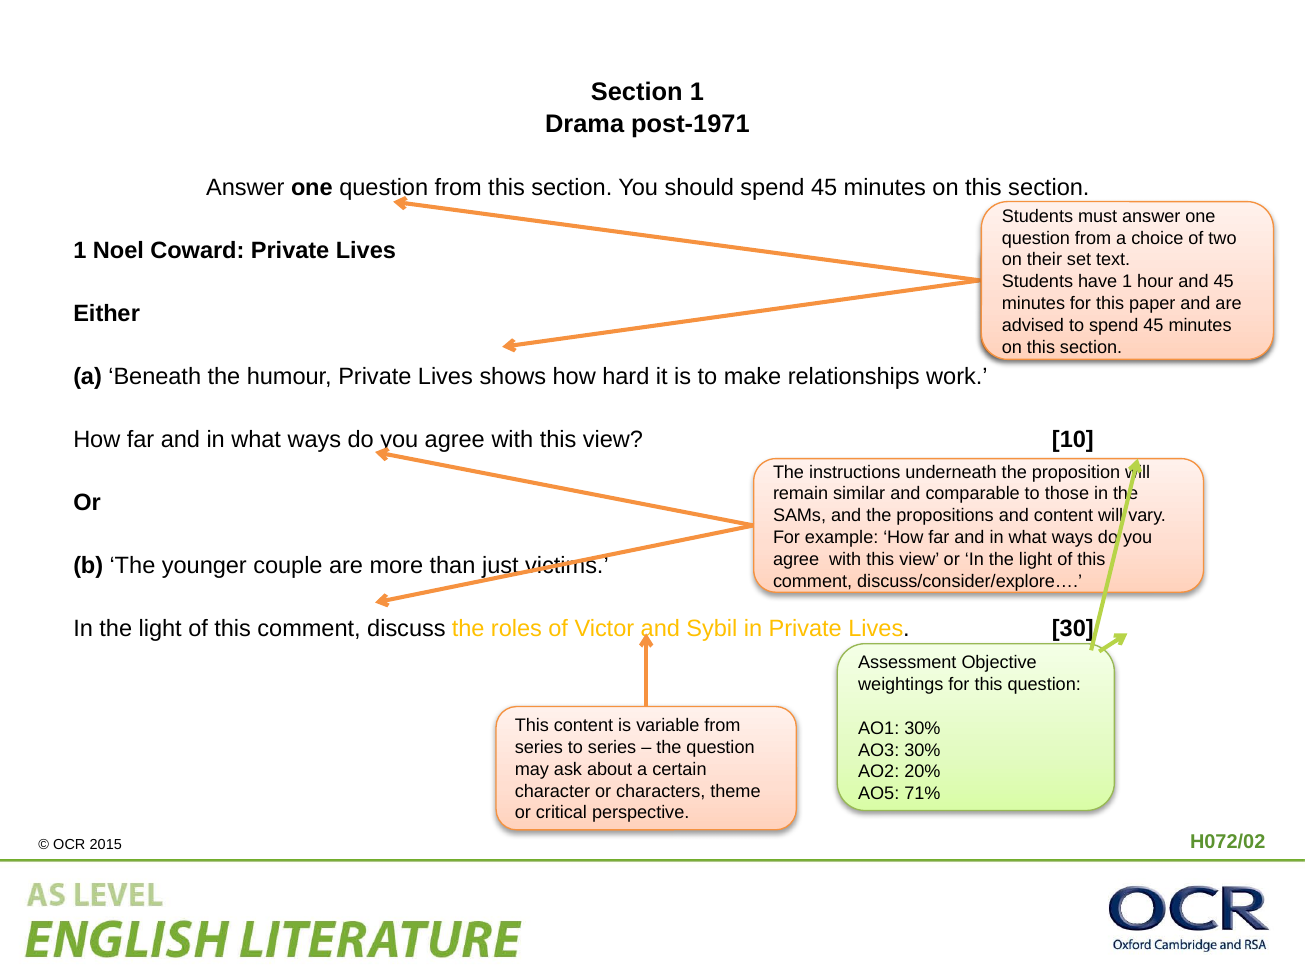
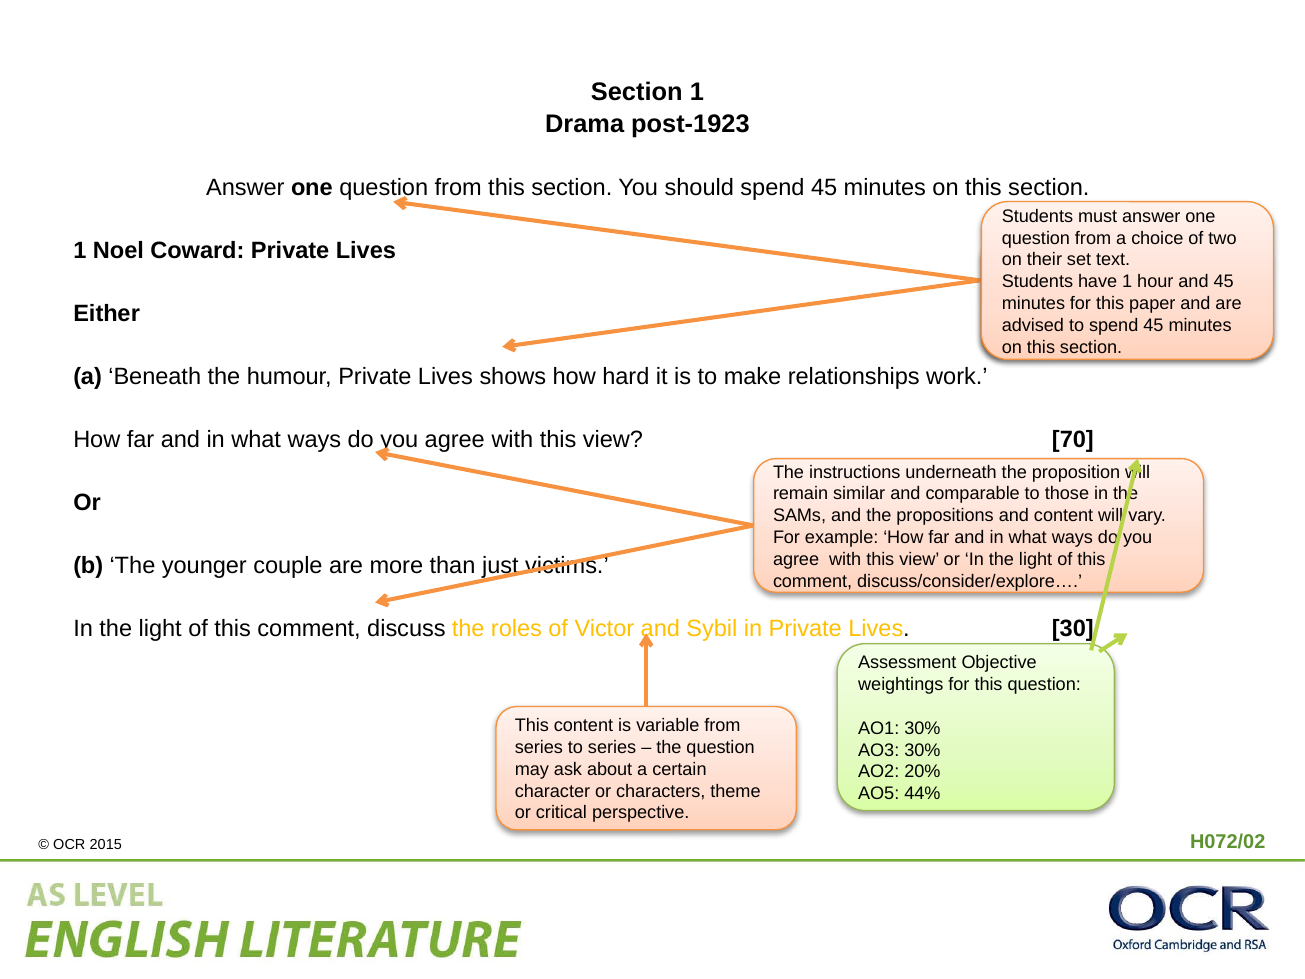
post-1971: post-1971 -> post-1923 (690, 124)
10: 10 -> 70 (1073, 440)
71%: 71% -> 44% (922, 794)
